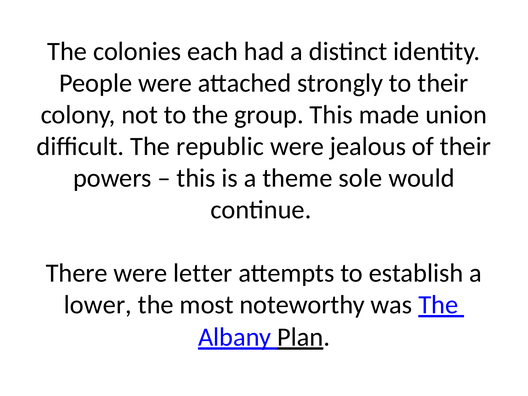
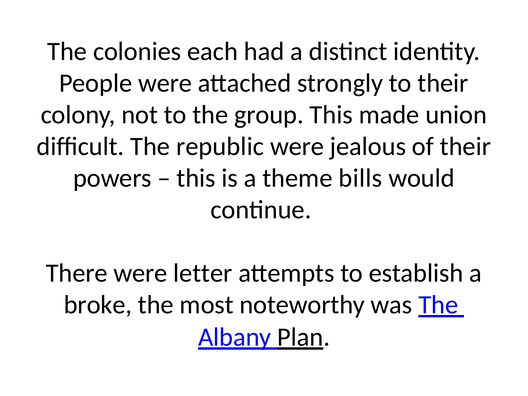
sole: sole -> bills (360, 178)
lower: lower -> broke (98, 305)
